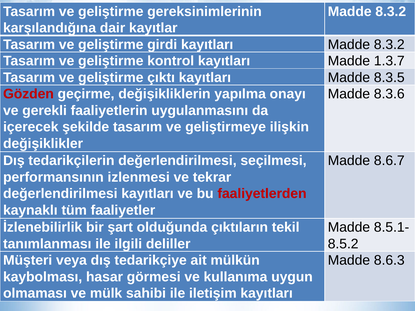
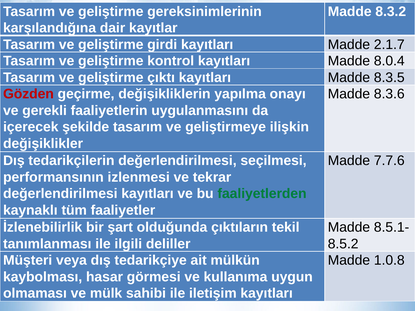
kayıtları Madde 8.3.2: 8.3.2 -> 2.1.7 (389, 45)
1.3.7: 1.3.7 -> 8.0.4 (389, 61)
8.6.7: 8.6.7 -> 7.7.6 (389, 161)
faaliyetlerden colour: red -> green (262, 194)
8.6.3: 8.6.3 -> 1.0.8 (389, 261)
